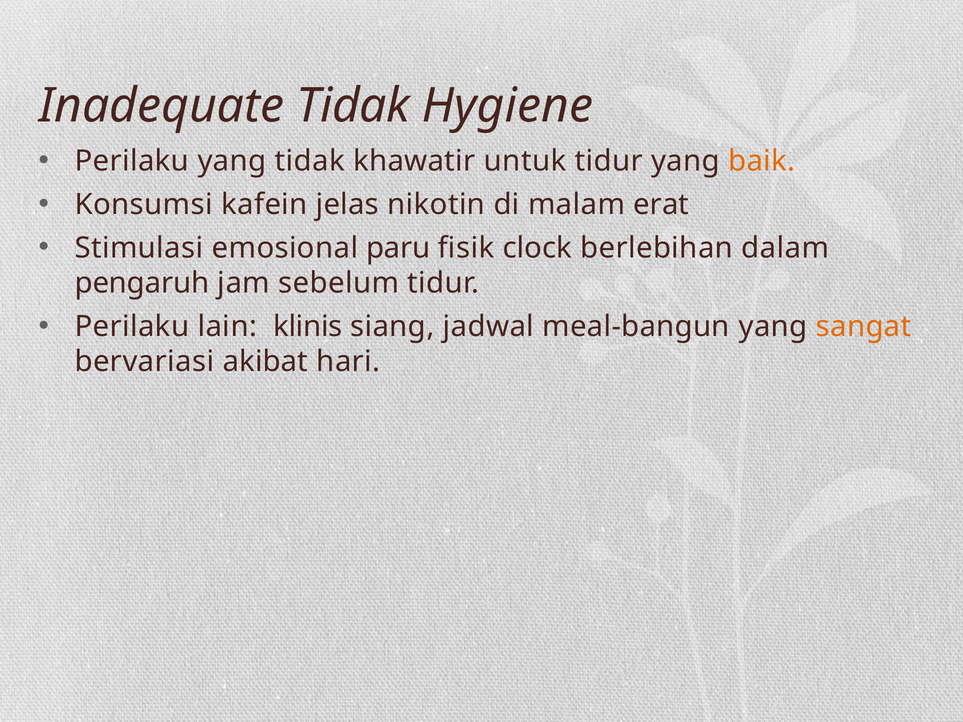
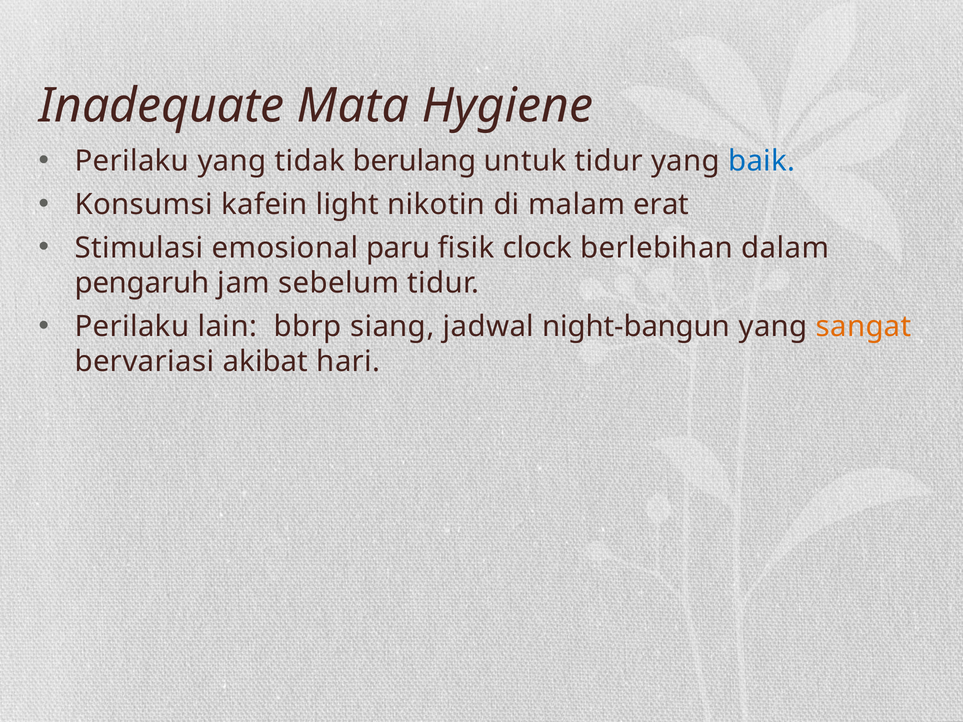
Inadequate Tidak: Tidak -> Mata (353, 106)
khawatir: khawatir -> berulang (415, 161)
baik colour: orange -> blue (762, 161)
jelas: jelas -> light (347, 205)
klinis: klinis -> bbrp (308, 327)
meal-bangun: meal-bangun -> night-bangun (636, 327)
